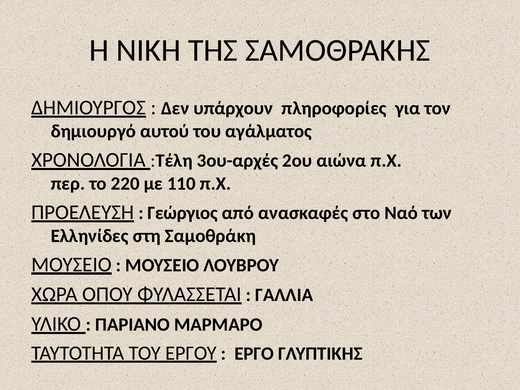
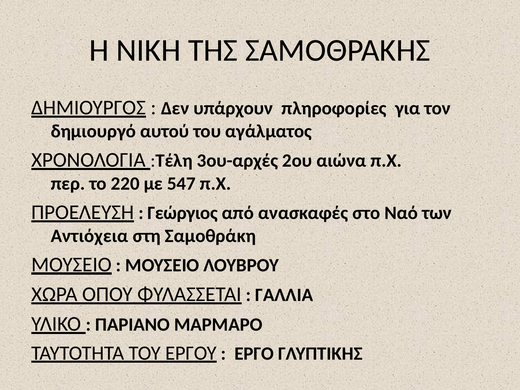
110: 110 -> 547 (181, 184)
Ελληνίδες: Ελληνίδες -> Αντιόχεια (90, 236)
